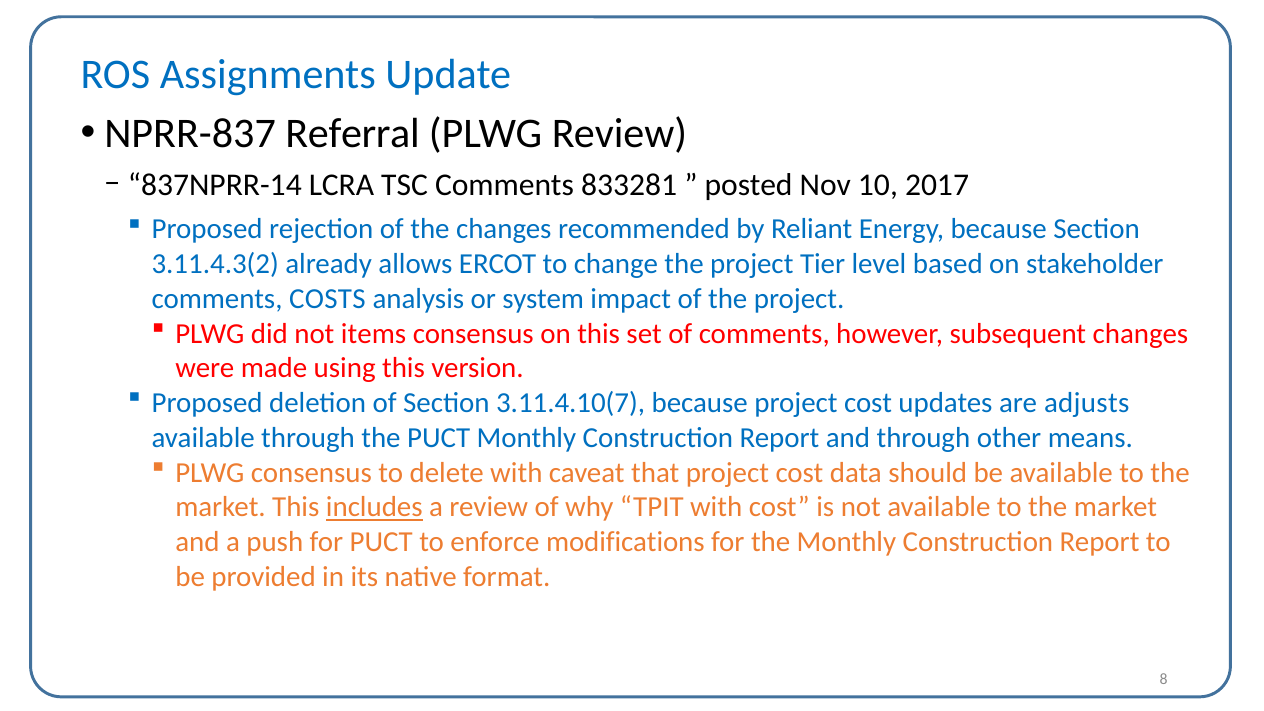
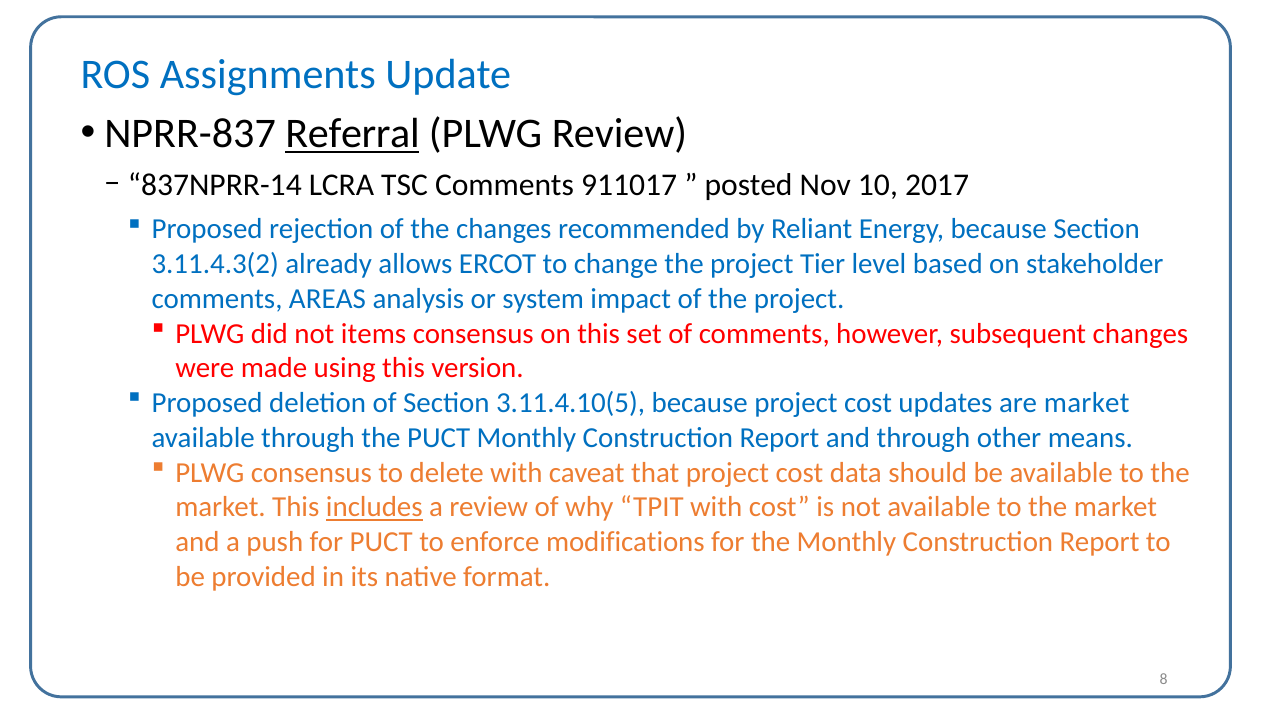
Referral underline: none -> present (353, 134)
833281: 833281 -> 911017 (629, 185)
COSTS: COSTS -> AREAS (328, 299)
3.11.4.10(7: 3.11.4.10(7 -> 3.11.4.10(5 (571, 403)
are adjusts: adjusts -> market (1087, 403)
